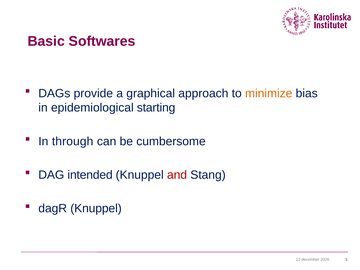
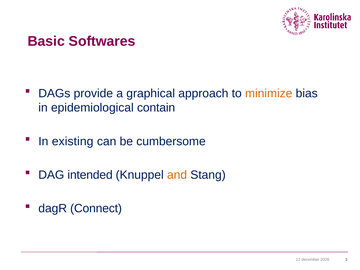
starting: starting -> contain (156, 108)
through: through -> existing (73, 141)
and colour: red -> orange (177, 175)
dagR Knuppel: Knuppel -> Connect (96, 209)
